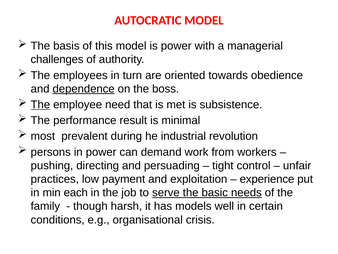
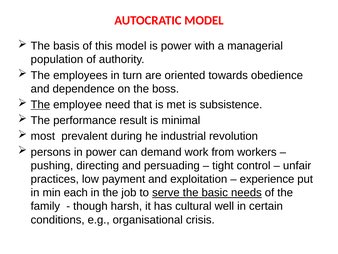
challenges: challenges -> population (57, 59)
dependence underline: present -> none (84, 89)
models: models -> cultural (193, 206)
